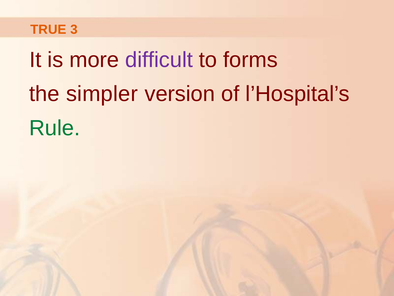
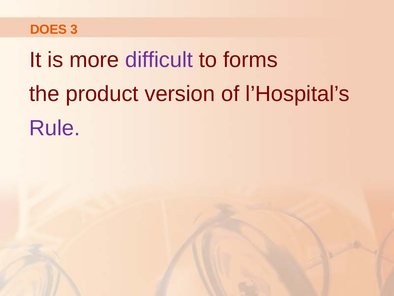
TRUE: TRUE -> DOES (48, 30)
simpler: simpler -> product (102, 94)
Rule colour: green -> purple (55, 128)
